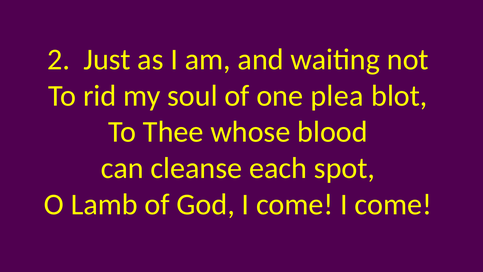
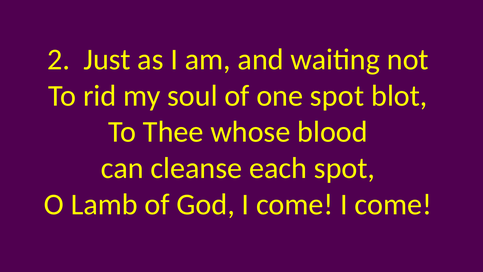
one plea: plea -> spot (337, 96)
